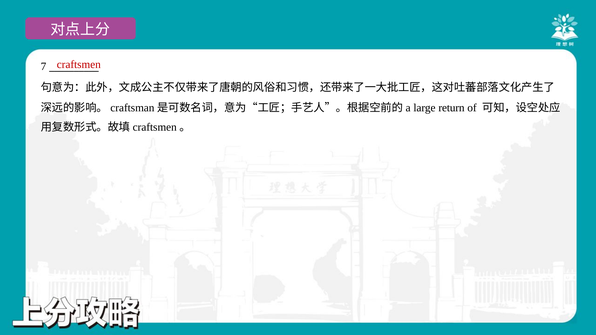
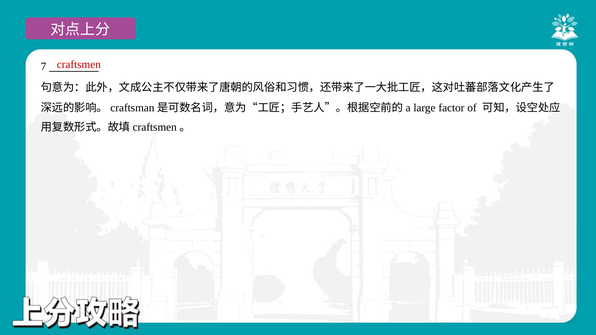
return: return -> factor (451, 108)
